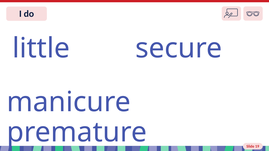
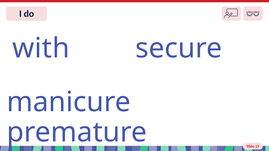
little: little -> with (41, 48)
